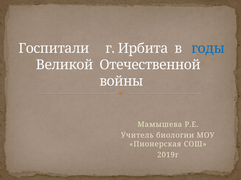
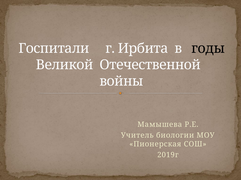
годы colour: blue -> black (208, 49)
